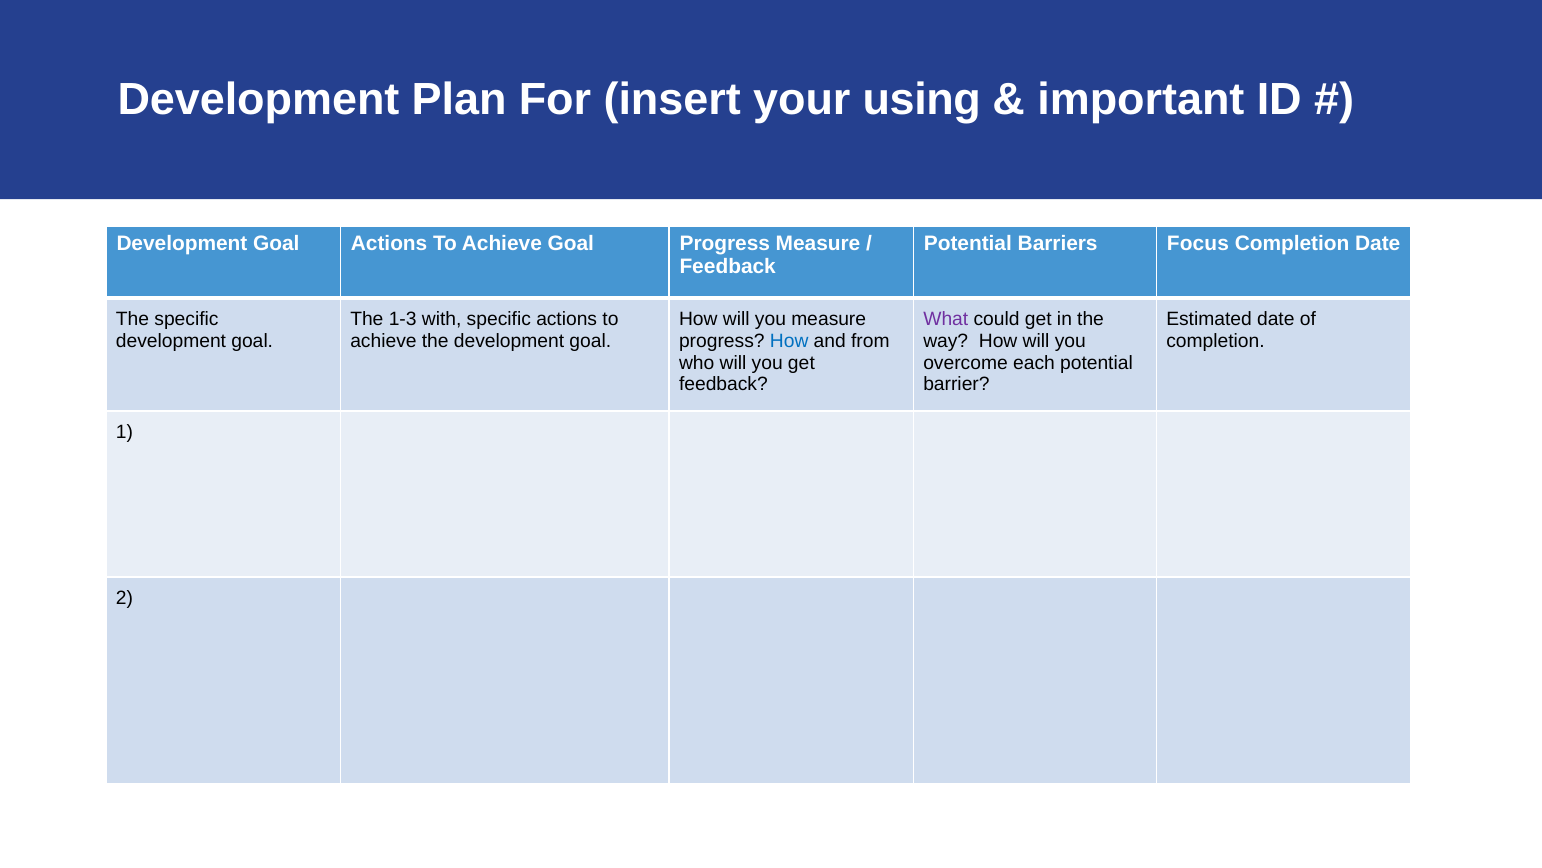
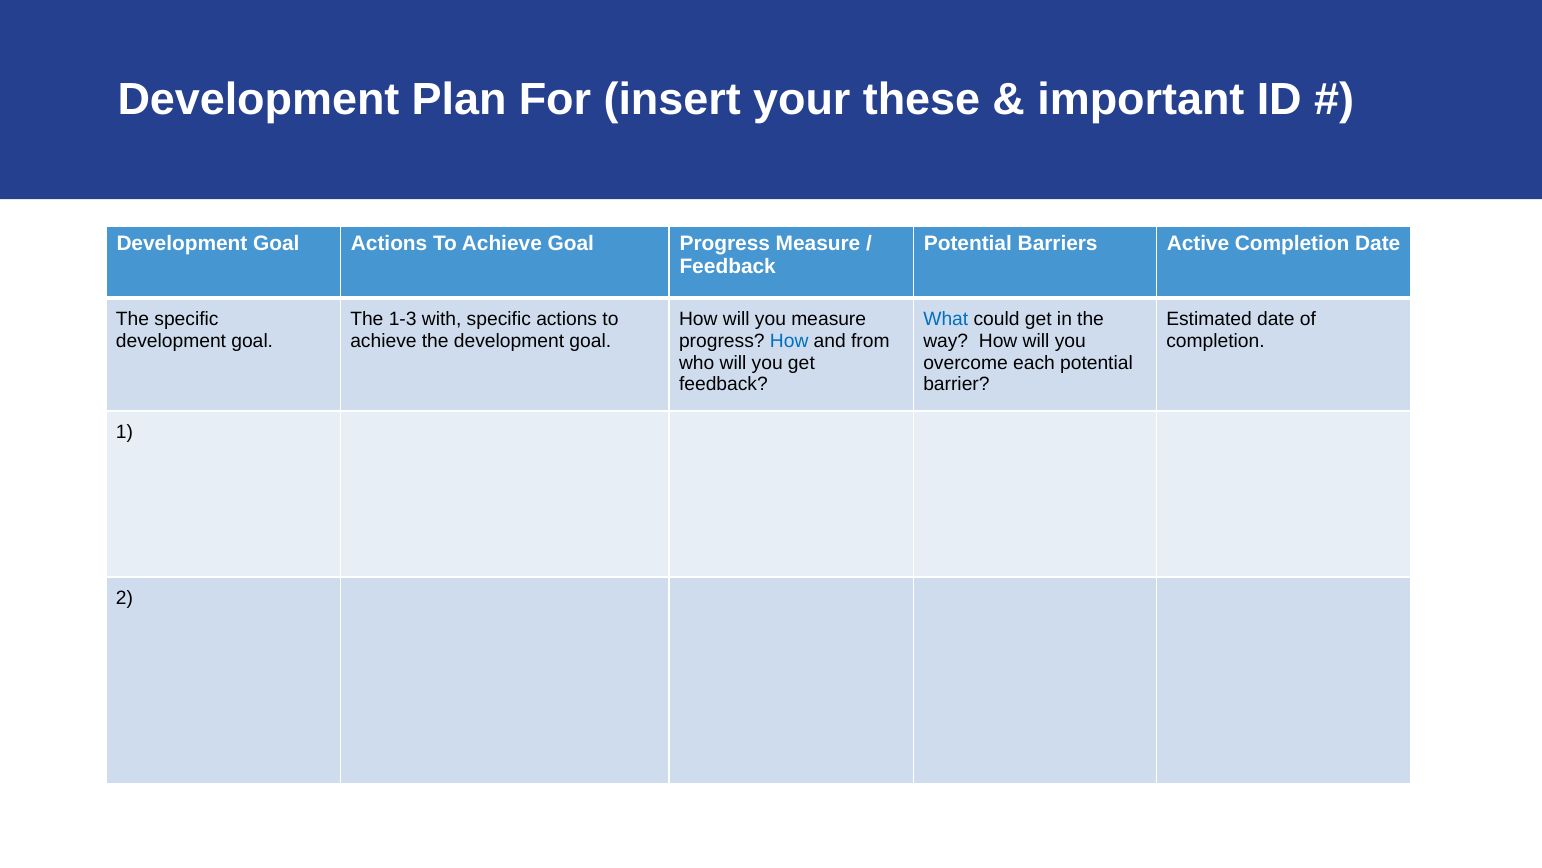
using: using -> these (921, 99)
Focus: Focus -> Active (1198, 243)
What colour: purple -> blue (946, 319)
